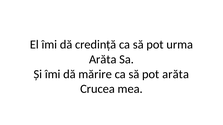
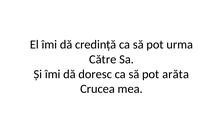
Arăta: Arăta -> Către (103, 60)
mărire: mărire -> doresc (95, 74)
